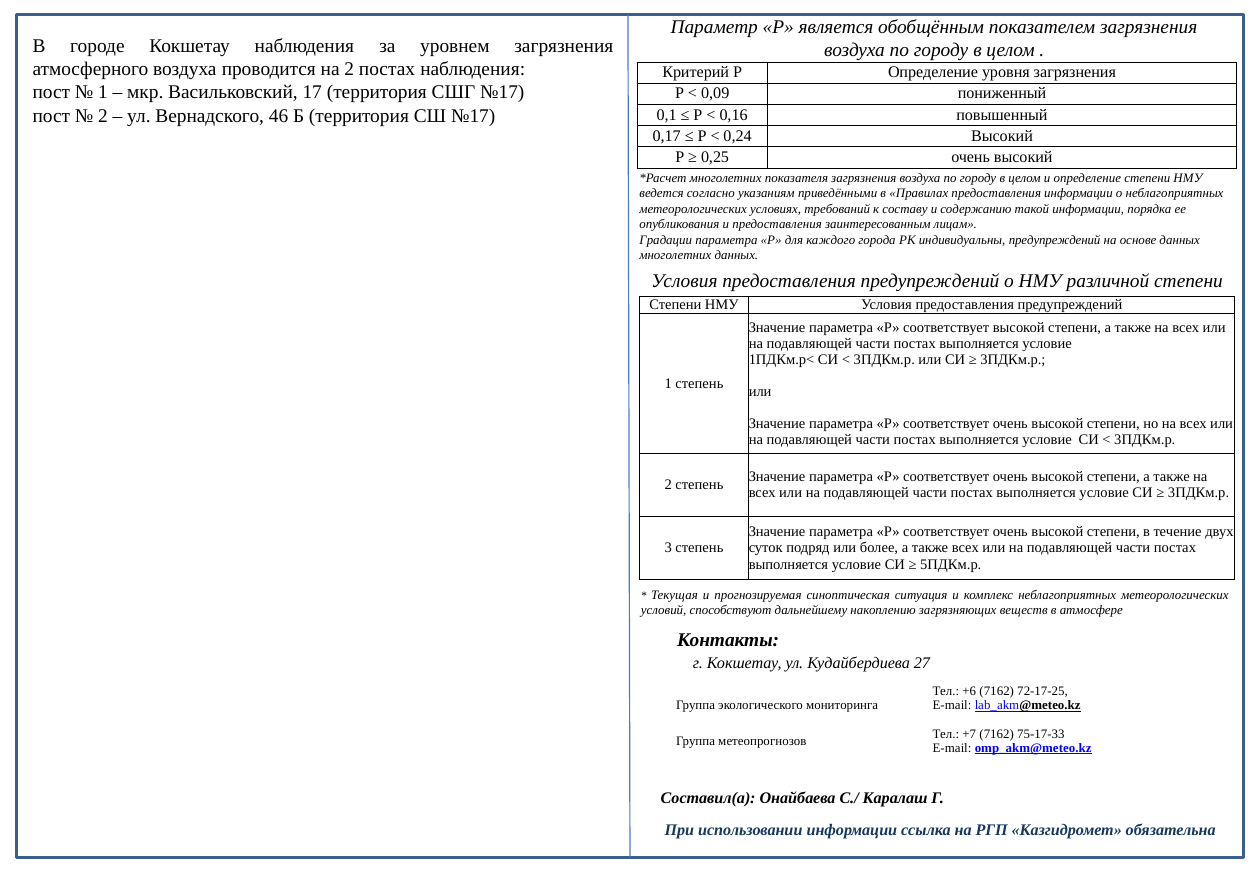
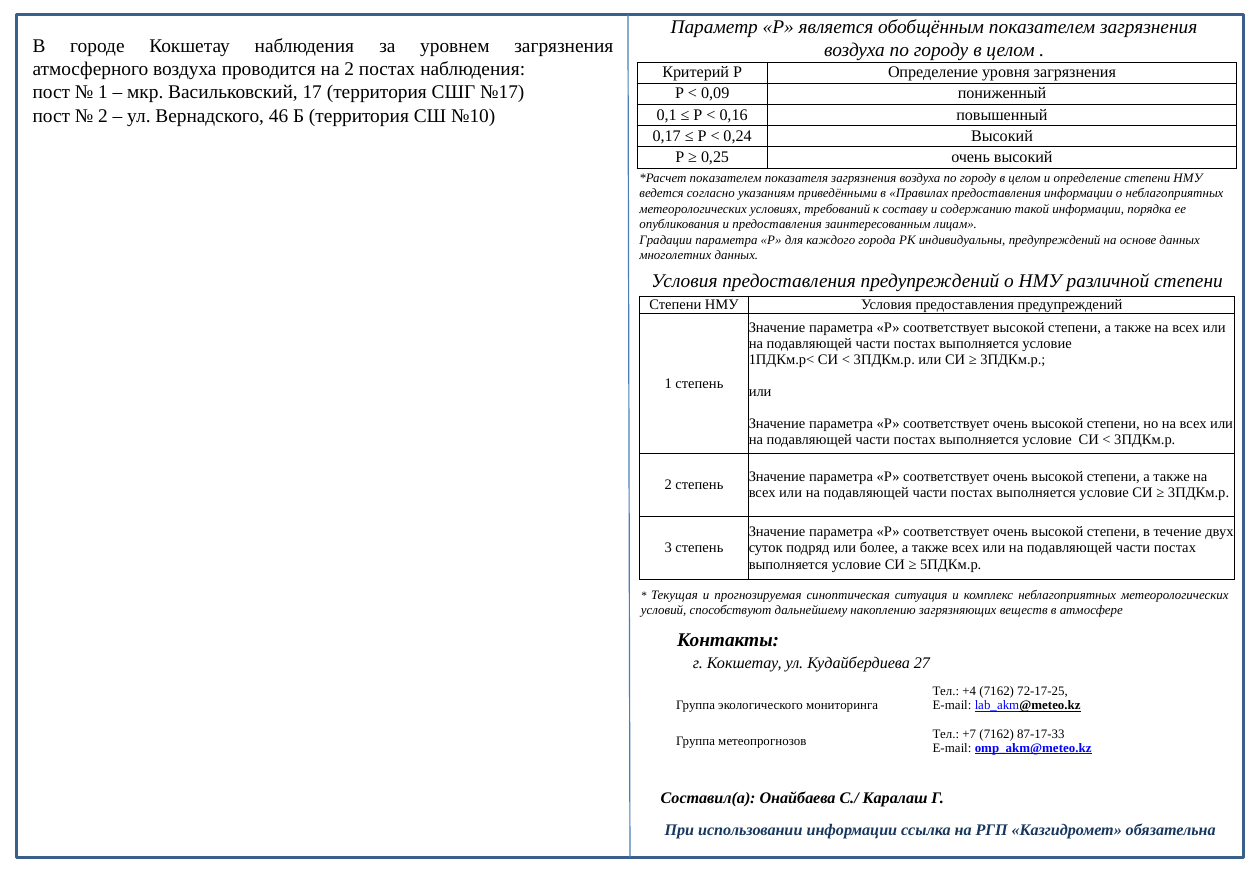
СШ №17: №17 -> №10 (473, 116)
многолетних: многолетних -> показателем (726, 178)
+6: +6 -> +4 (969, 691)
75-17-33: 75-17-33 -> 87-17-33 (1041, 734)
